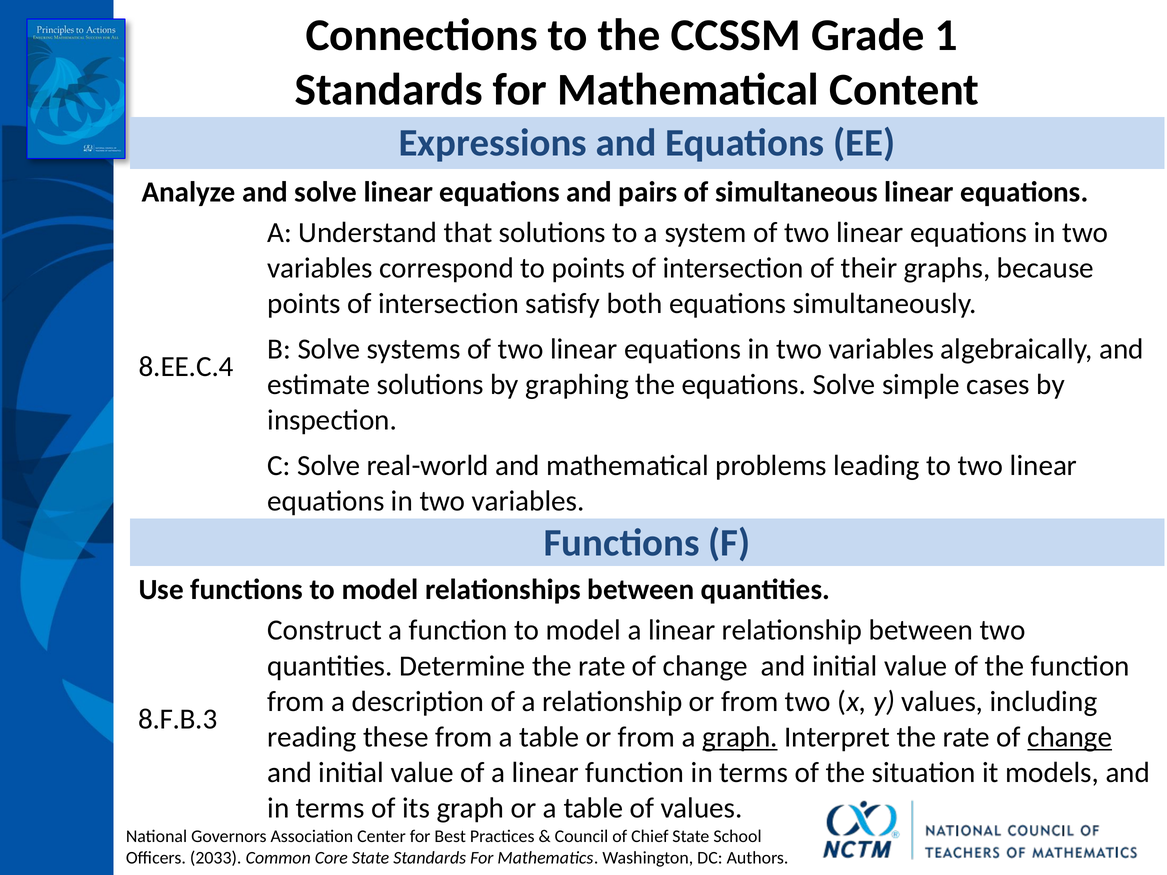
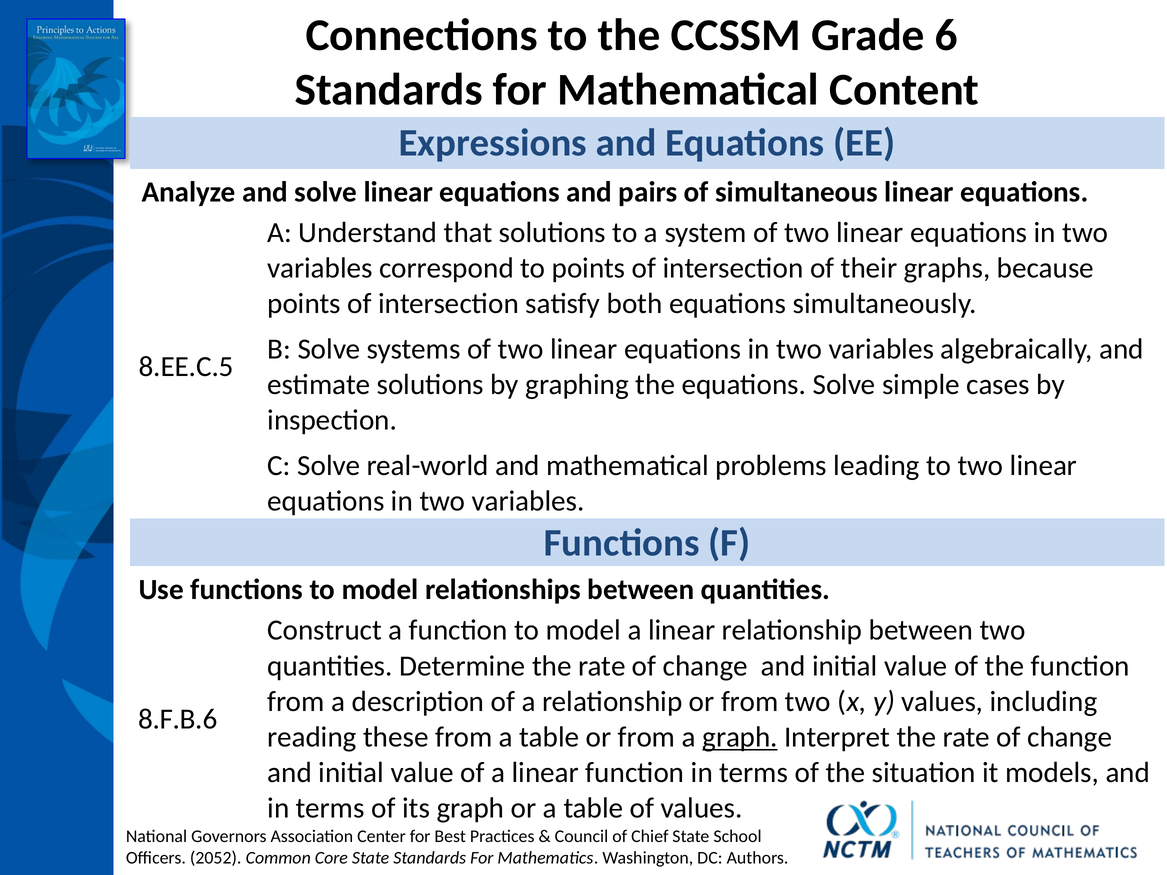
1: 1 -> 6 (946, 35)
8.EE.C.4: 8.EE.C.4 -> 8.EE.C.5 (186, 367)
8.F.B.3: 8.F.B.3 -> 8.F.B.6 (178, 720)
change underline: present -> none (1070, 737)
2033: 2033 -> 2052 (216, 858)
